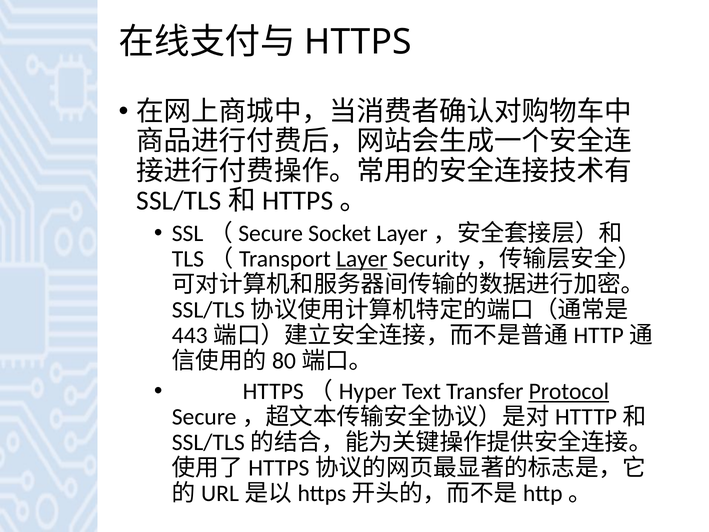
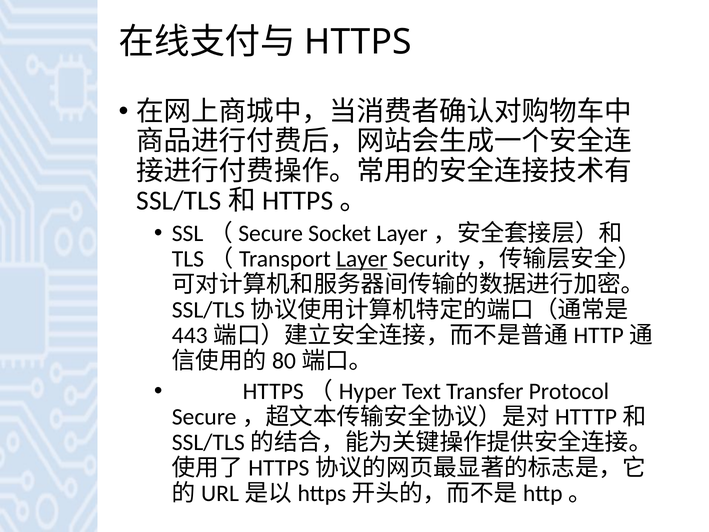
Protocol underline: present -> none (569, 391)
